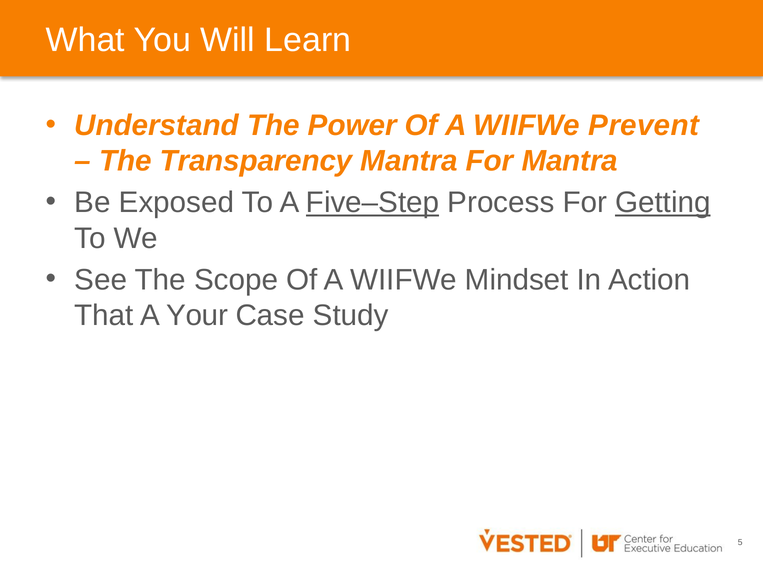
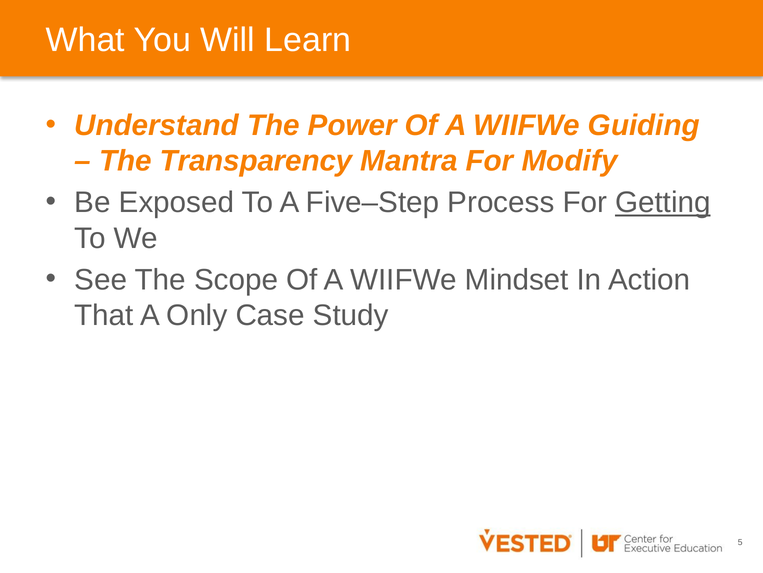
Prevent: Prevent -> Guiding (644, 125)
For Mantra: Mantra -> Modify (570, 161)
Five–Step underline: present -> none (373, 202)
Your: Your -> Only (197, 315)
